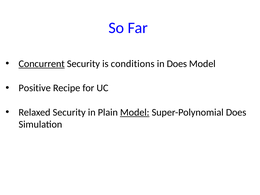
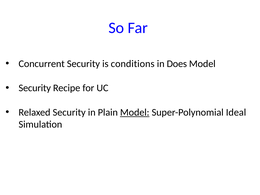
Concurrent underline: present -> none (42, 64)
Positive: Positive -> Security (35, 88)
Super-Polynomial Does: Does -> Ideal (236, 112)
